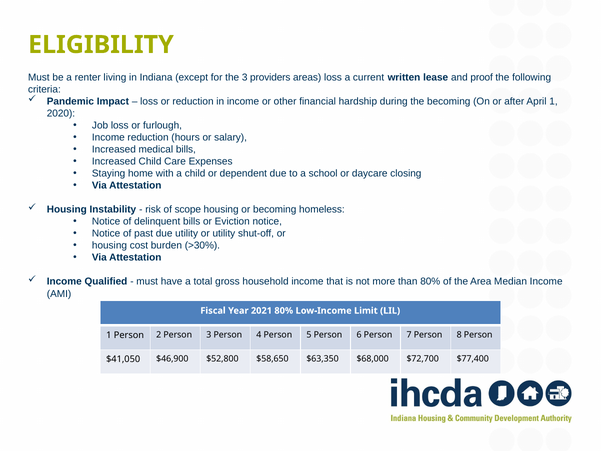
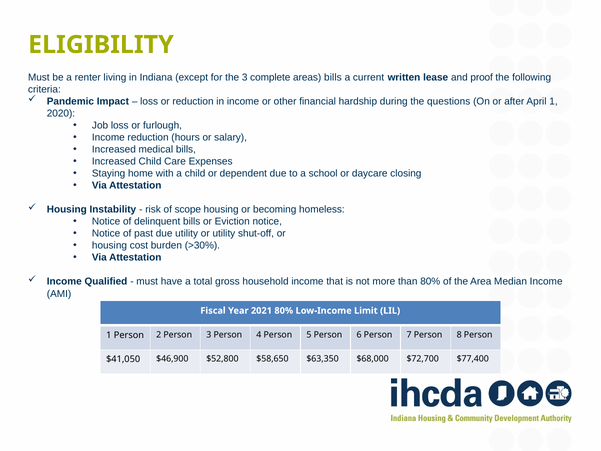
providers: providers -> complete (270, 77)
areas loss: loss -> bills (333, 77)
the becoming: becoming -> questions (449, 101)
